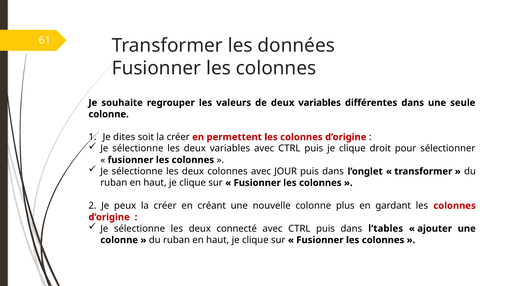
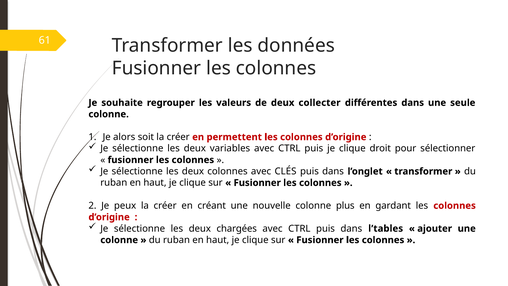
de deux variables: variables -> collecter (320, 103)
dites: dites -> alors (124, 137)
JOUR: JOUR -> CLÉS (286, 171)
connecté: connecté -> chargées (237, 228)
